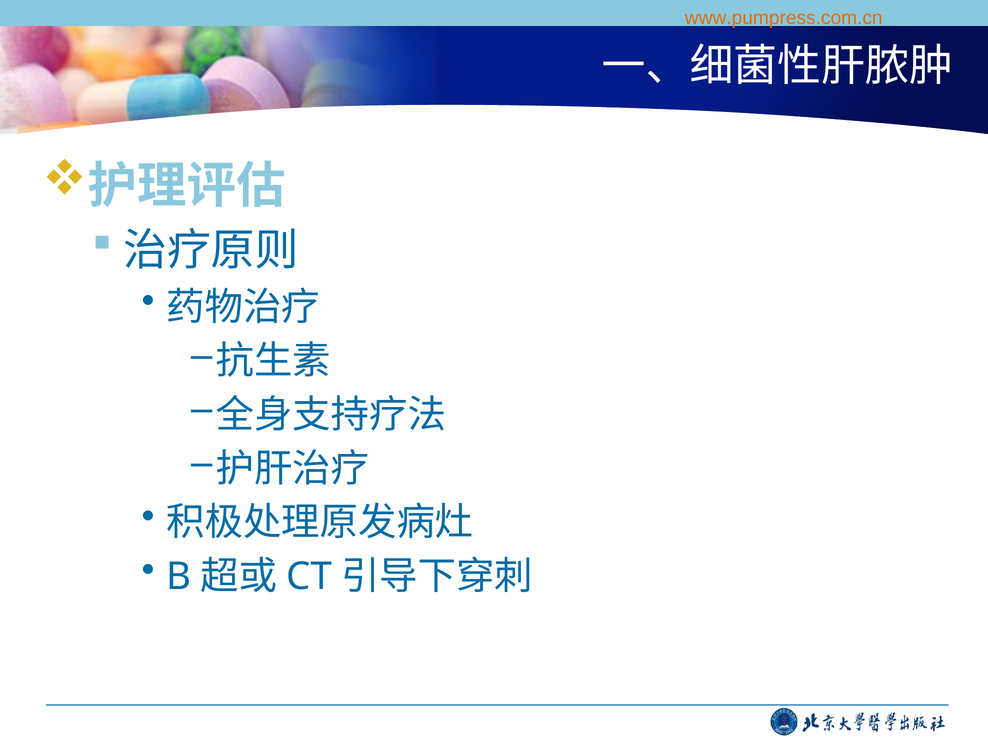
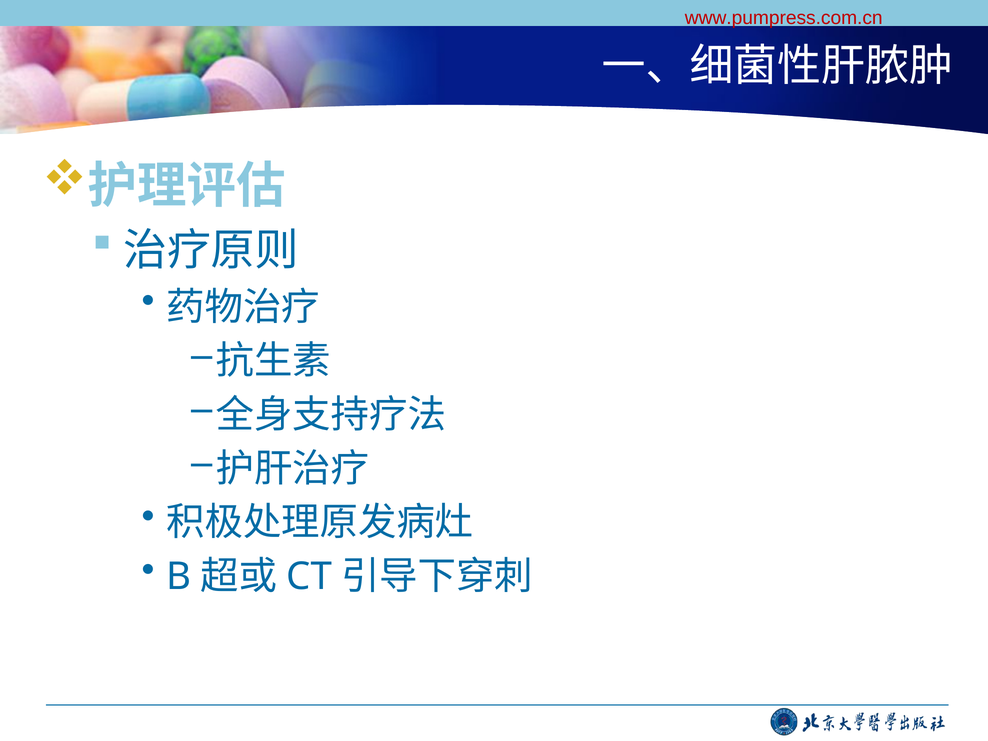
www.pumpress.com.cn colour: orange -> red (784, 18)
